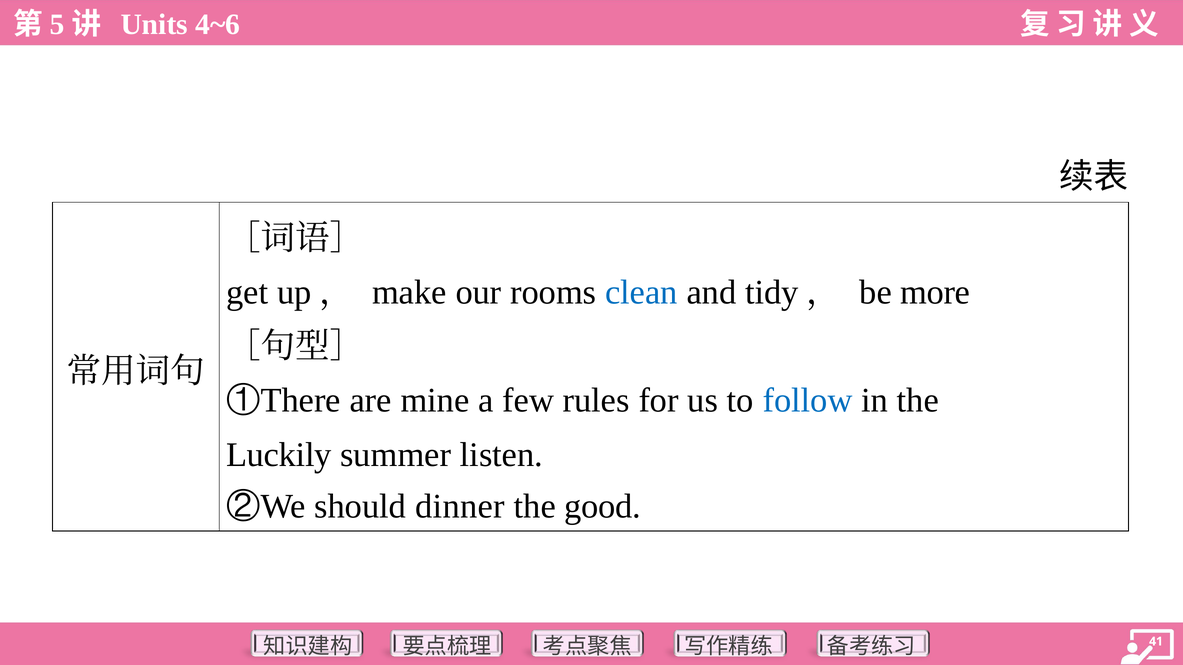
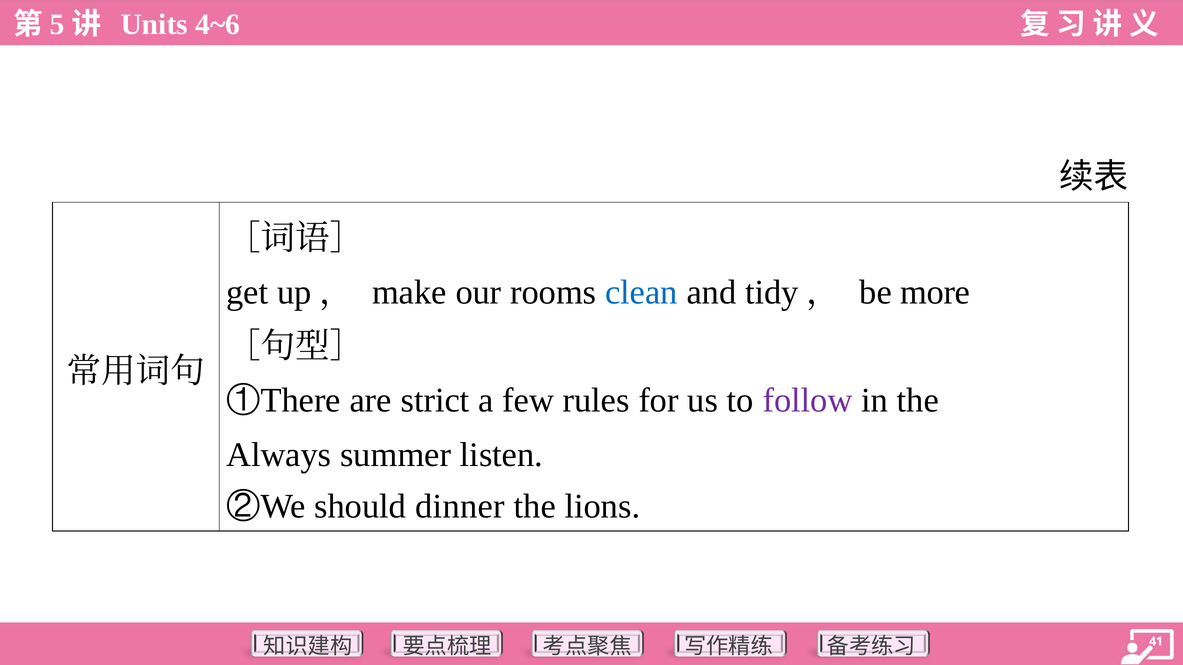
mine: mine -> strict (435, 401)
follow colour: blue -> purple (808, 401)
Luckily: Luckily -> Always (279, 455)
good: good -> lions (602, 507)
